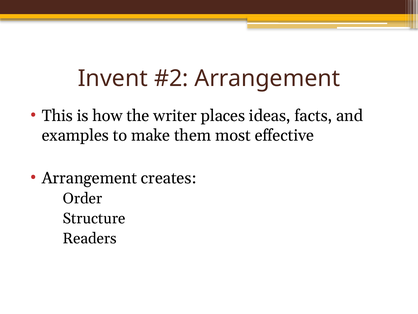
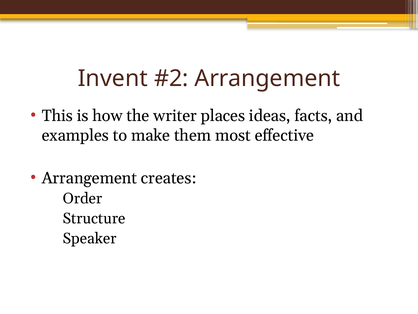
Readers: Readers -> Speaker (90, 238)
